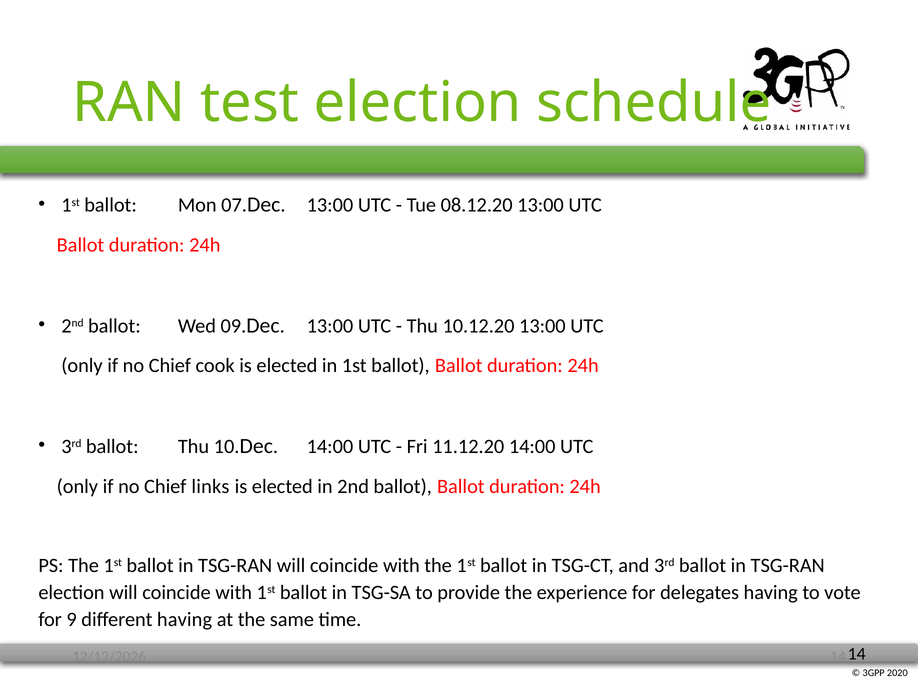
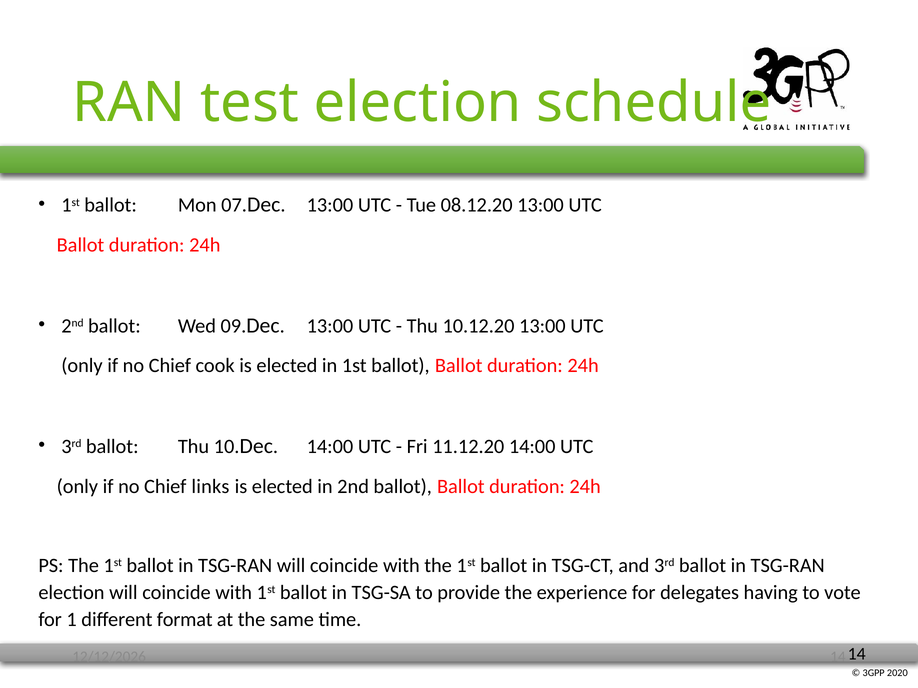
9: 9 -> 1 (72, 620)
different having: having -> format (185, 620)
